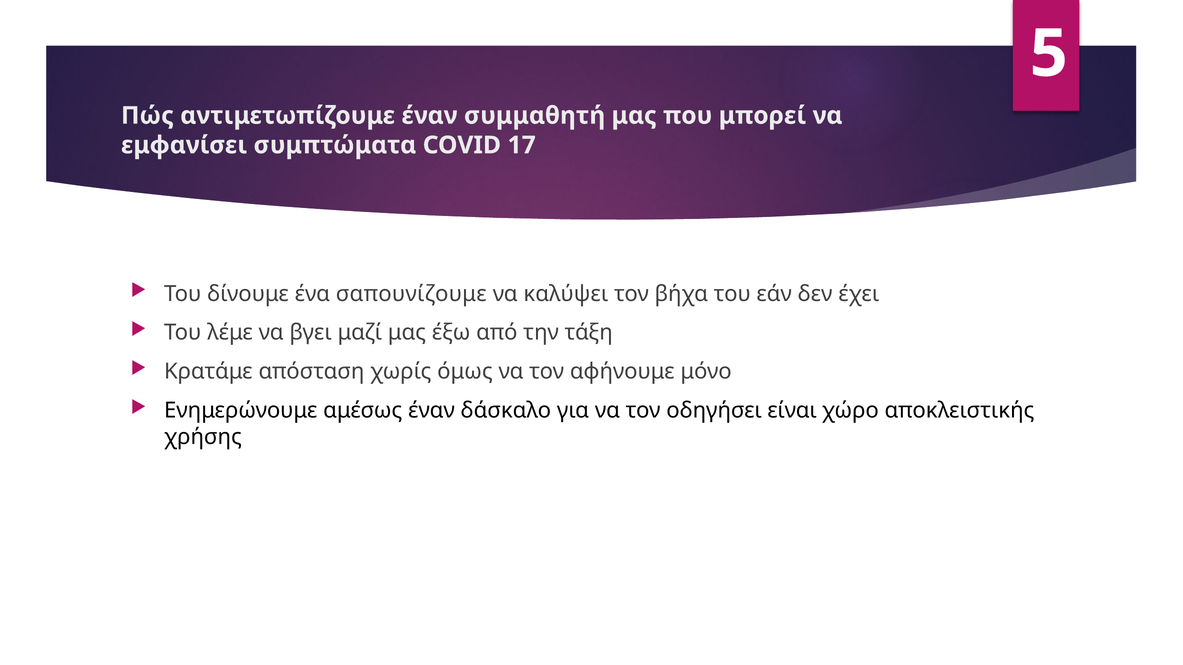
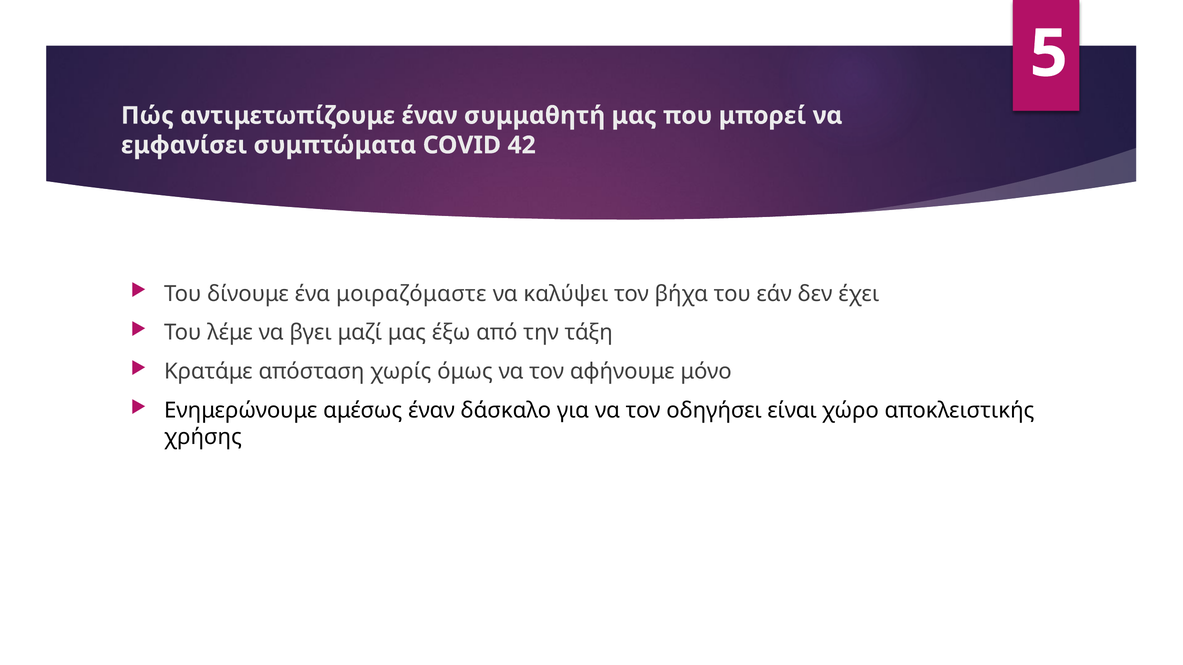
17: 17 -> 42 (522, 145)
σαπουνίζουμε: σαπουνίζουμε -> μοιραζόμαστε (411, 294)
